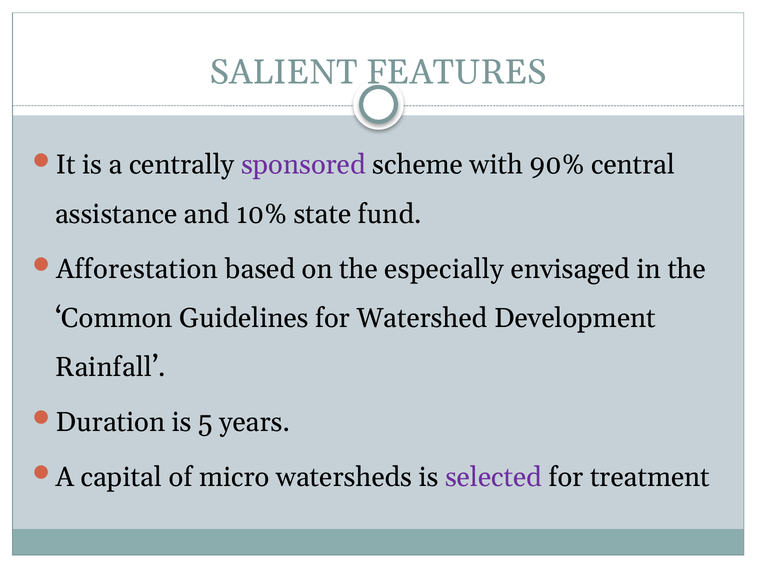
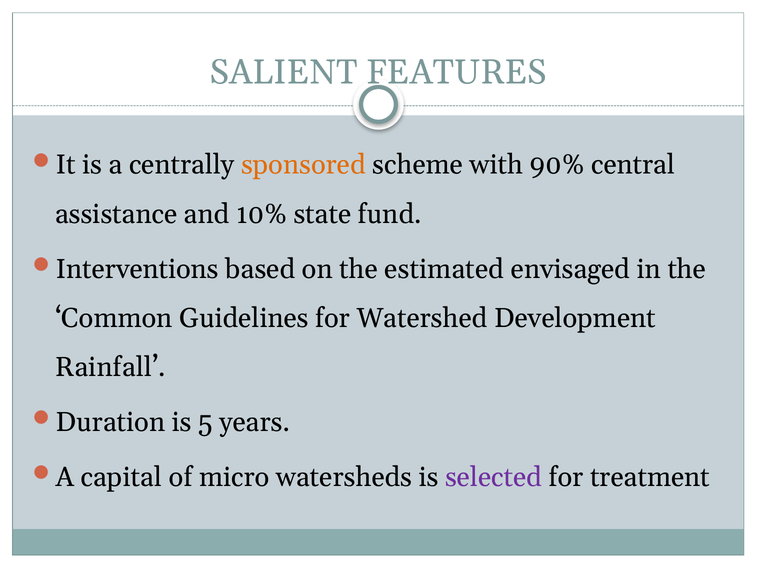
sponsored colour: purple -> orange (303, 165)
Afforestation: Afforestation -> Interventions (137, 269)
especially: especially -> estimated (444, 269)
